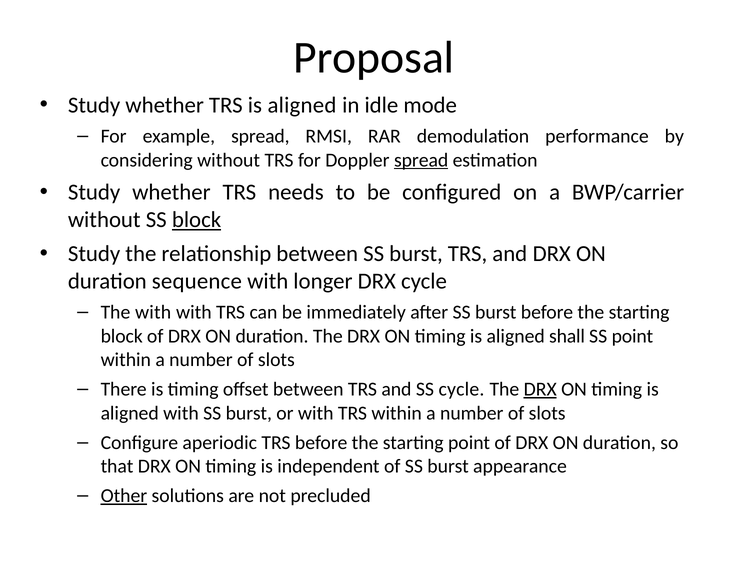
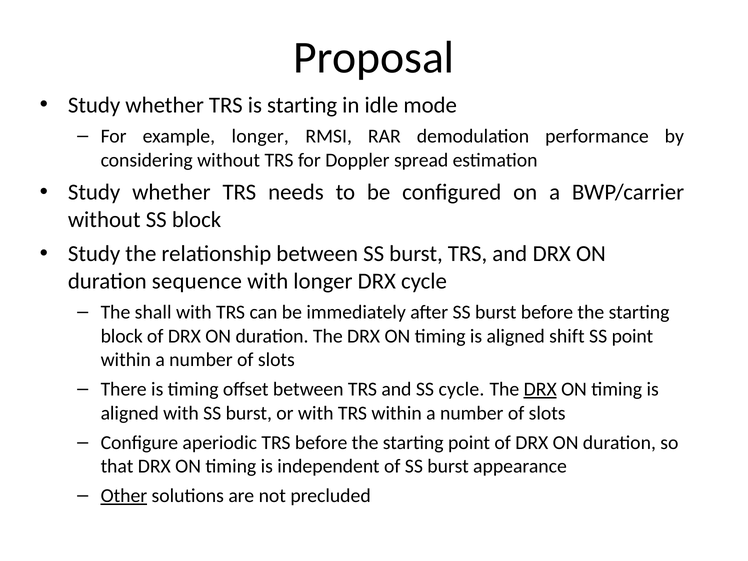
TRS is aligned: aligned -> starting (302, 105)
example spread: spread -> longer (260, 136)
spread underline: present -> none (421, 160)
block underline: present -> none (197, 220)
The with: with -> shall (153, 312)
shall: shall -> shift (567, 336)
